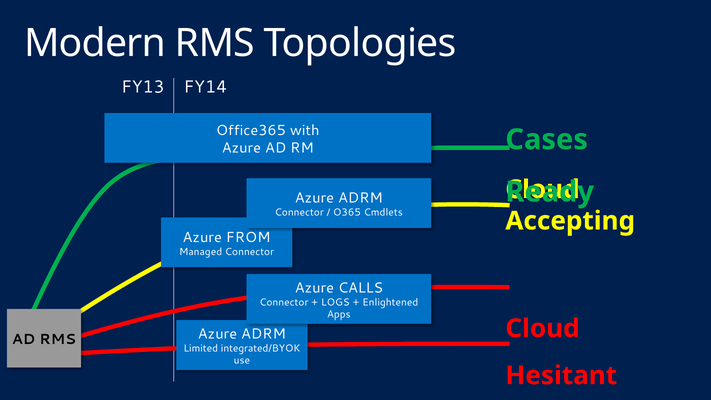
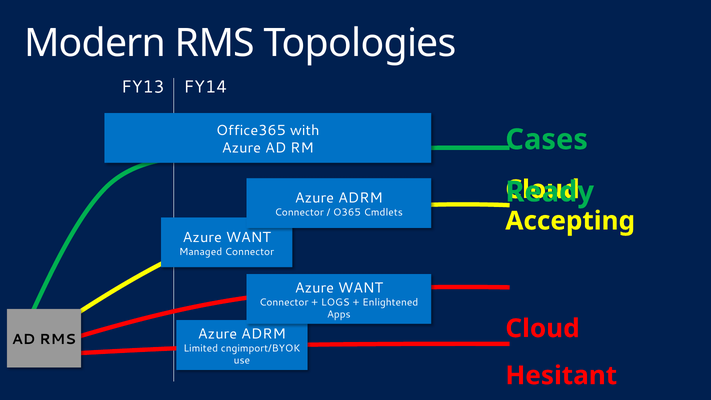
FROM: FROM -> WANT (248, 237)
CALLS: CALLS -> WANT (361, 288)
integrated/BYOK: integrated/BYOK -> cngimport/BYOK (261, 348)
